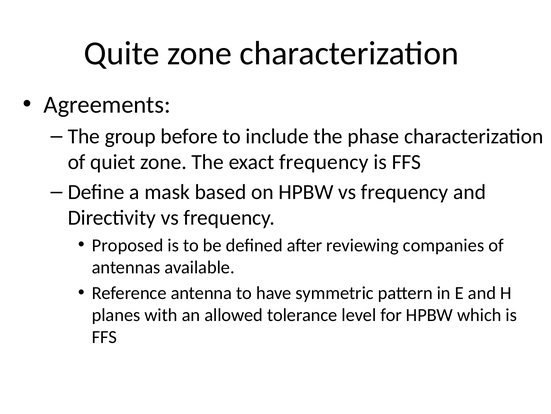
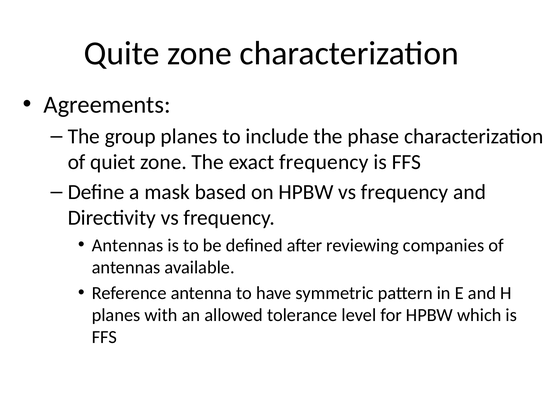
group before: before -> planes (189, 136)
Proposed: Proposed -> Antennas (128, 245)
